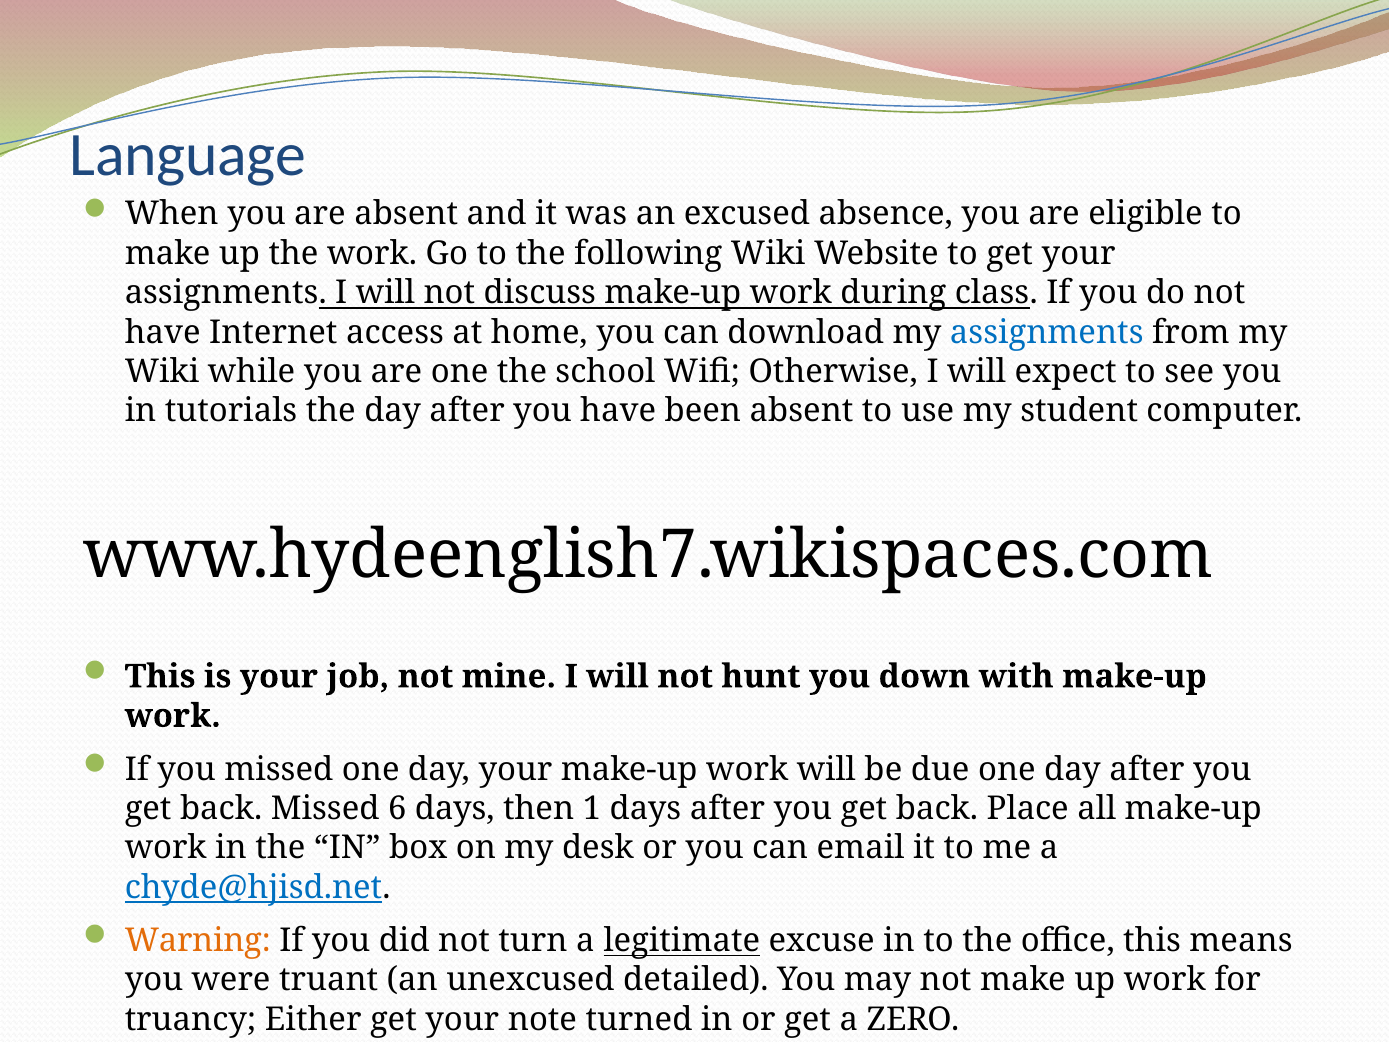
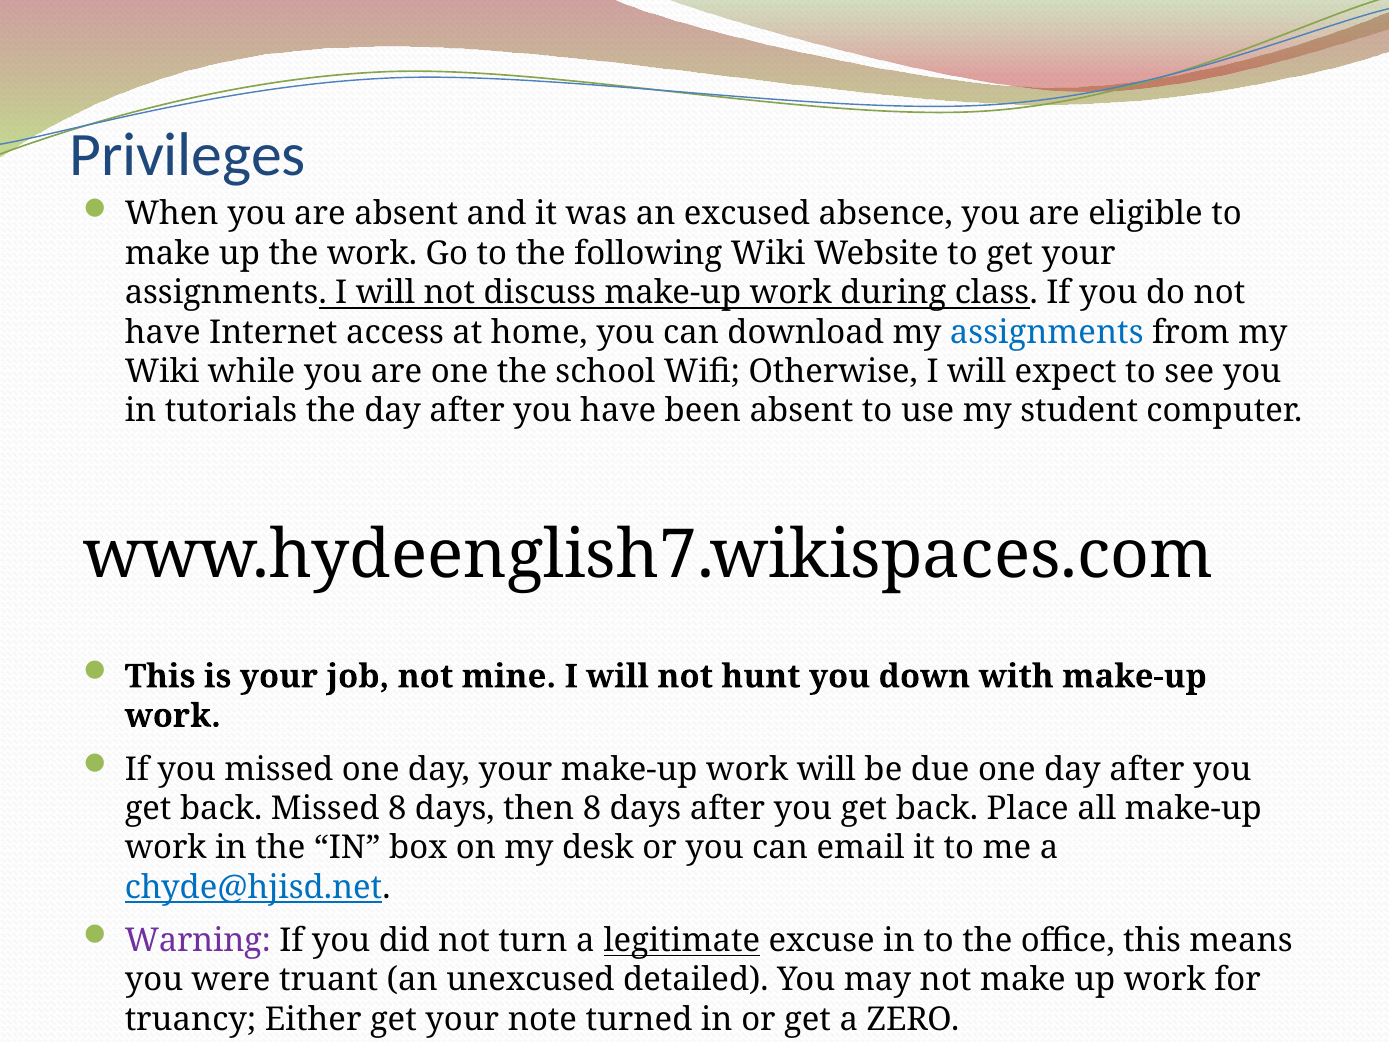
Language: Language -> Privileges (188, 155)
Missed 6: 6 -> 8 (397, 808)
then 1: 1 -> 8 (592, 808)
Warning colour: orange -> purple (198, 940)
